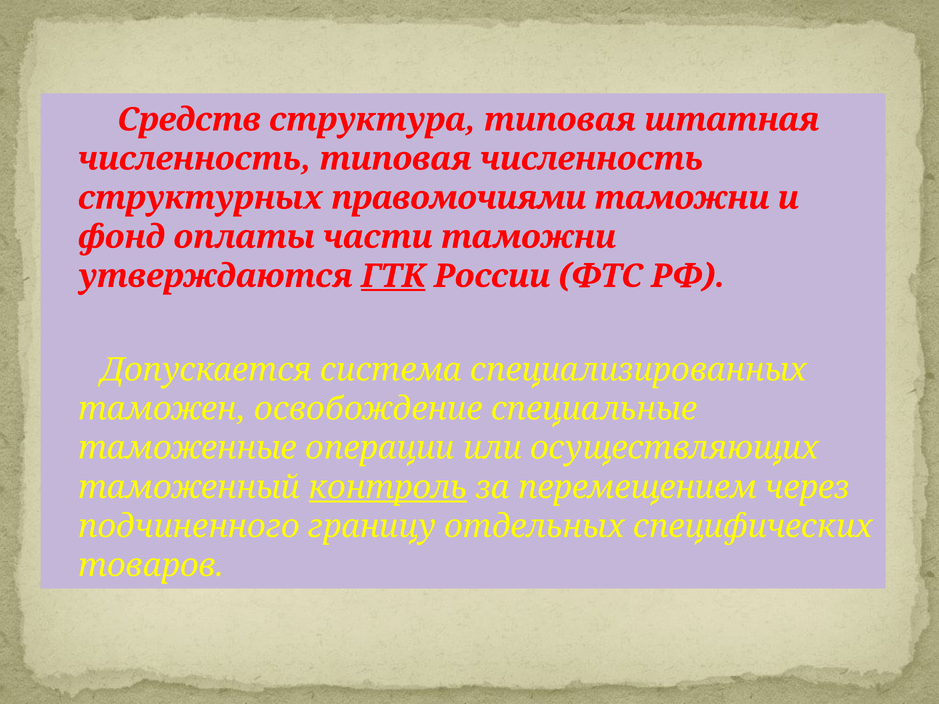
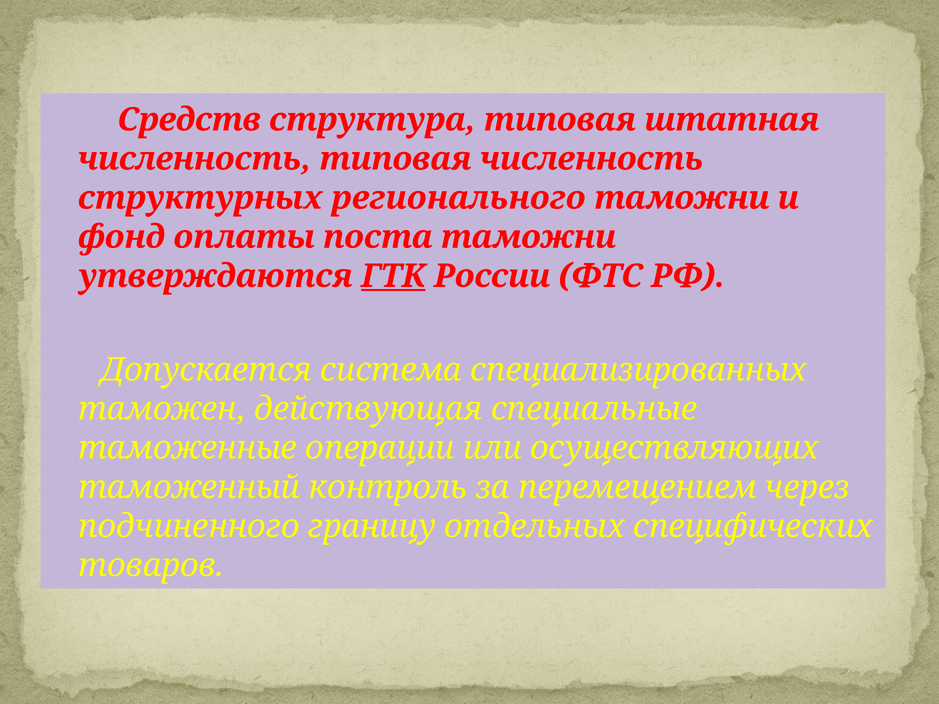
правомочиями: правомочиями -> регионального (458, 198)
части: части -> поста (378, 237)
освобождение: освобождение -> действующая (368, 409)
контроль underline: present -> none (388, 487)
